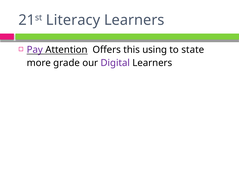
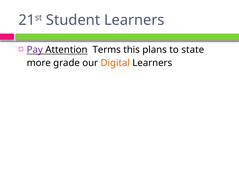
Literacy: Literacy -> Student (73, 20)
Offers: Offers -> Terms (107, 49)
using: using -> plans (155, 49)
Digital colour: purple -> orange (115, 63)
